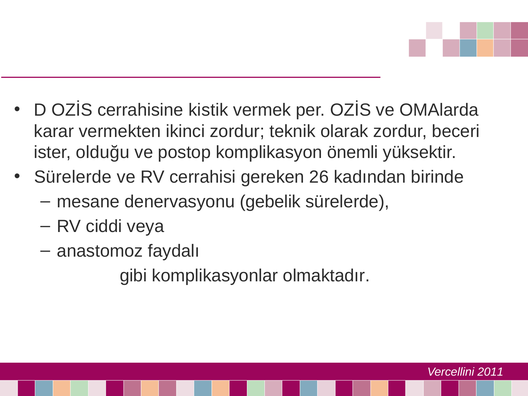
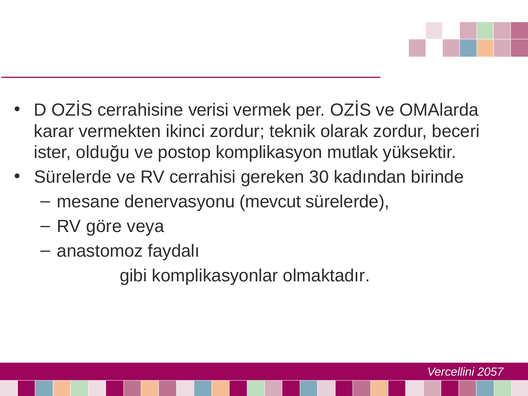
kistik: kistik -> verisi (208, 110)
önemli: önemli -> mutlak (353, 152)
26: 26 -> 30 (319, 177)
gebelik: gebelik -> mevcut (270, 202)
ciddi: ciddi -> göre (104, 226)
2011: 2011 -> 2057 (490, 372)
